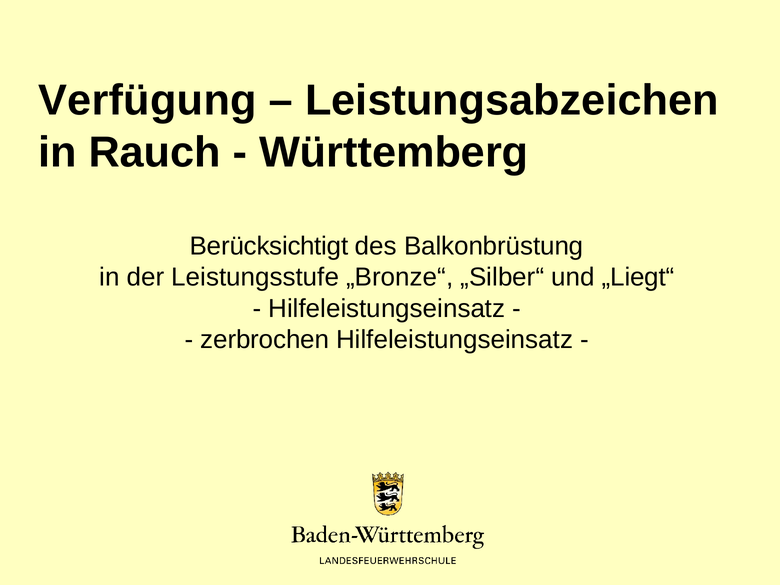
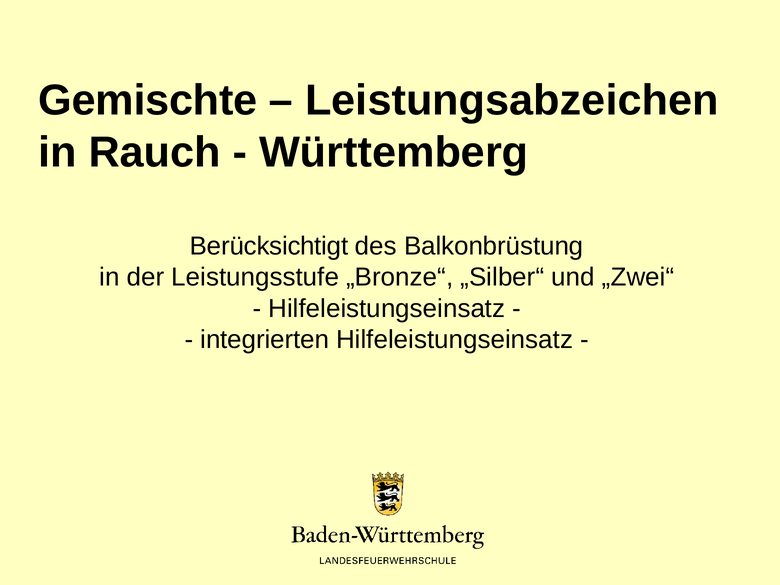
Verfügung: Verfügung -> Gemischte (148, 100)
„Liegt“: „Liegt“ -> „Zwei“ (638, 277)
zerbrochen: zerbrochen -> integrierten (265, 340)
